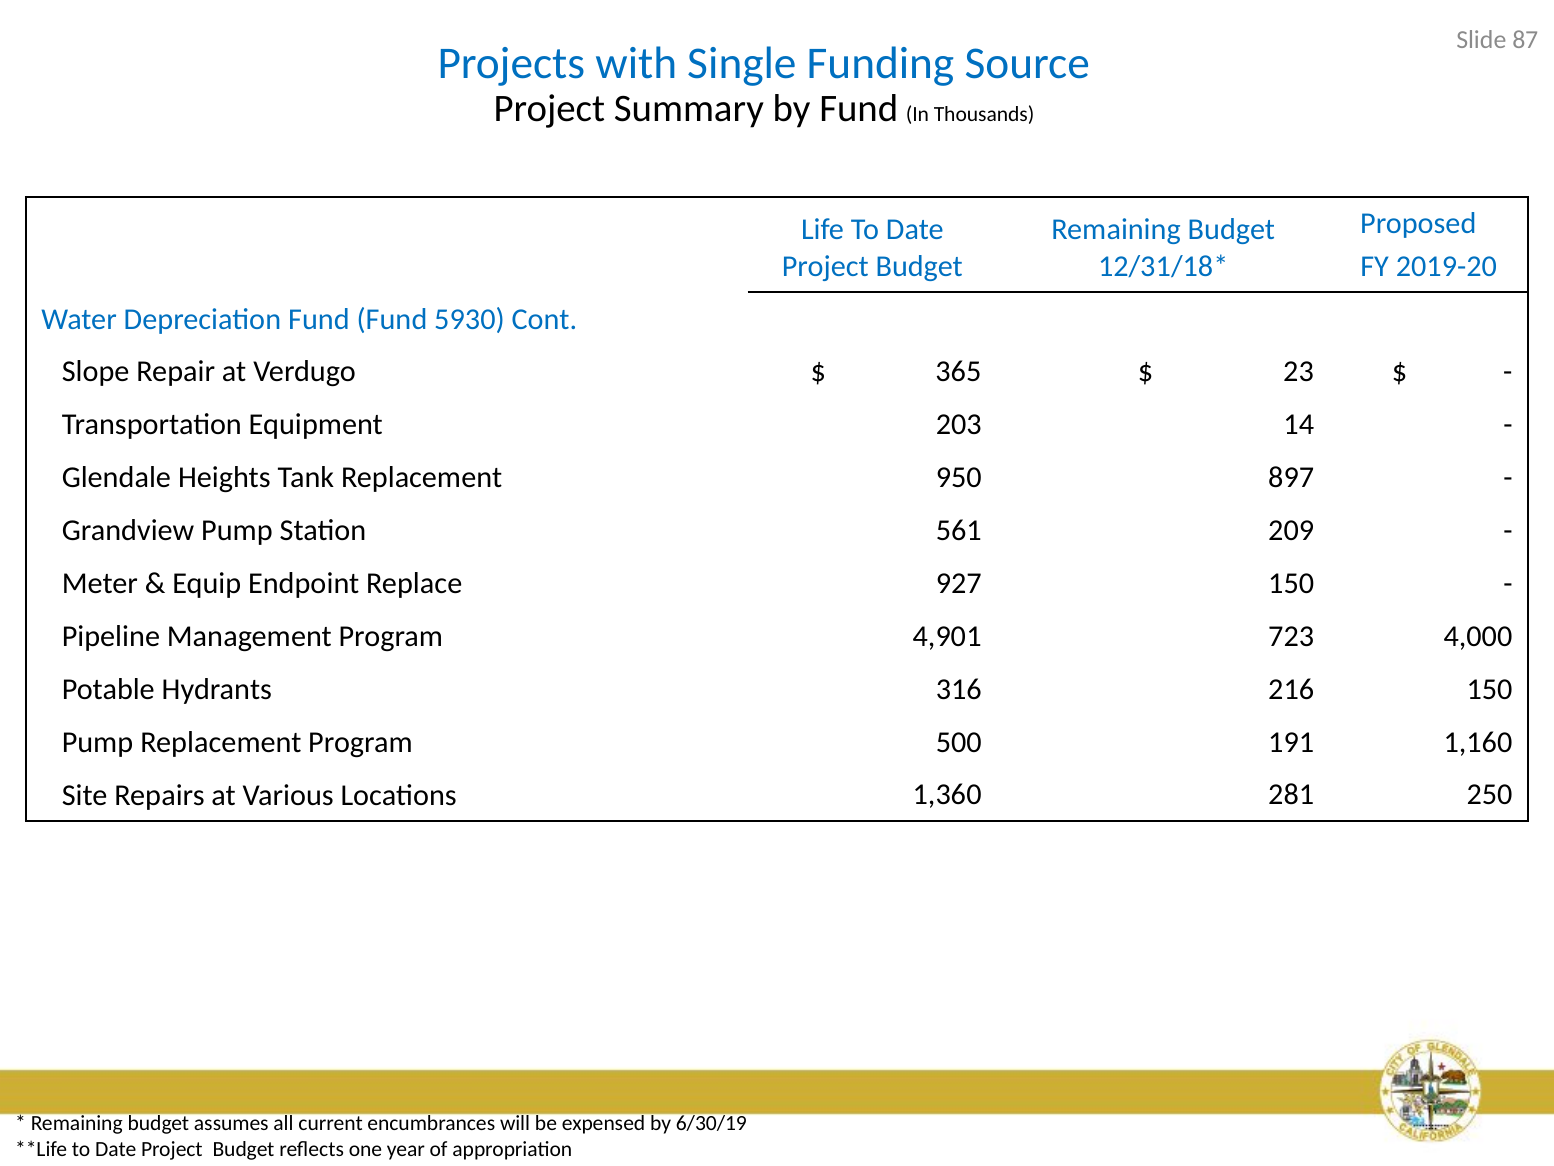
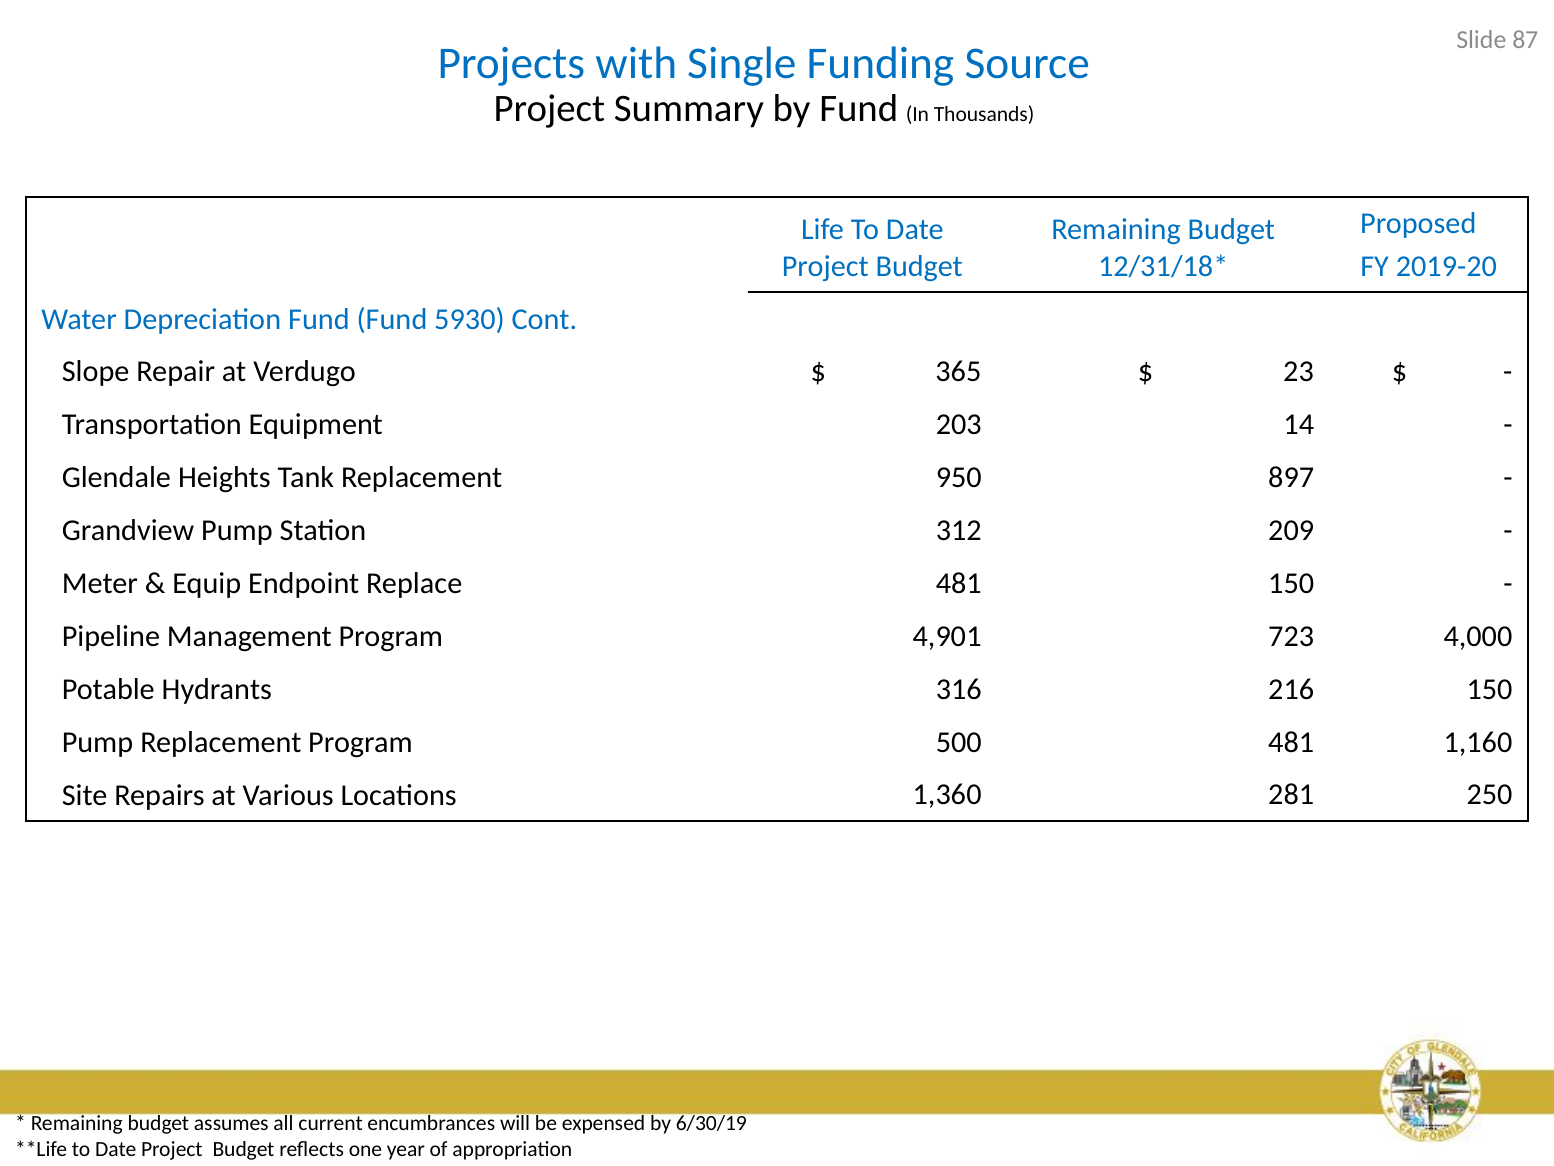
561: 561 -> 312 (959, 530)
Replace 927: 927 -> 481 (959, 583)
500 191: 191 -> 481 (1291, 742)
